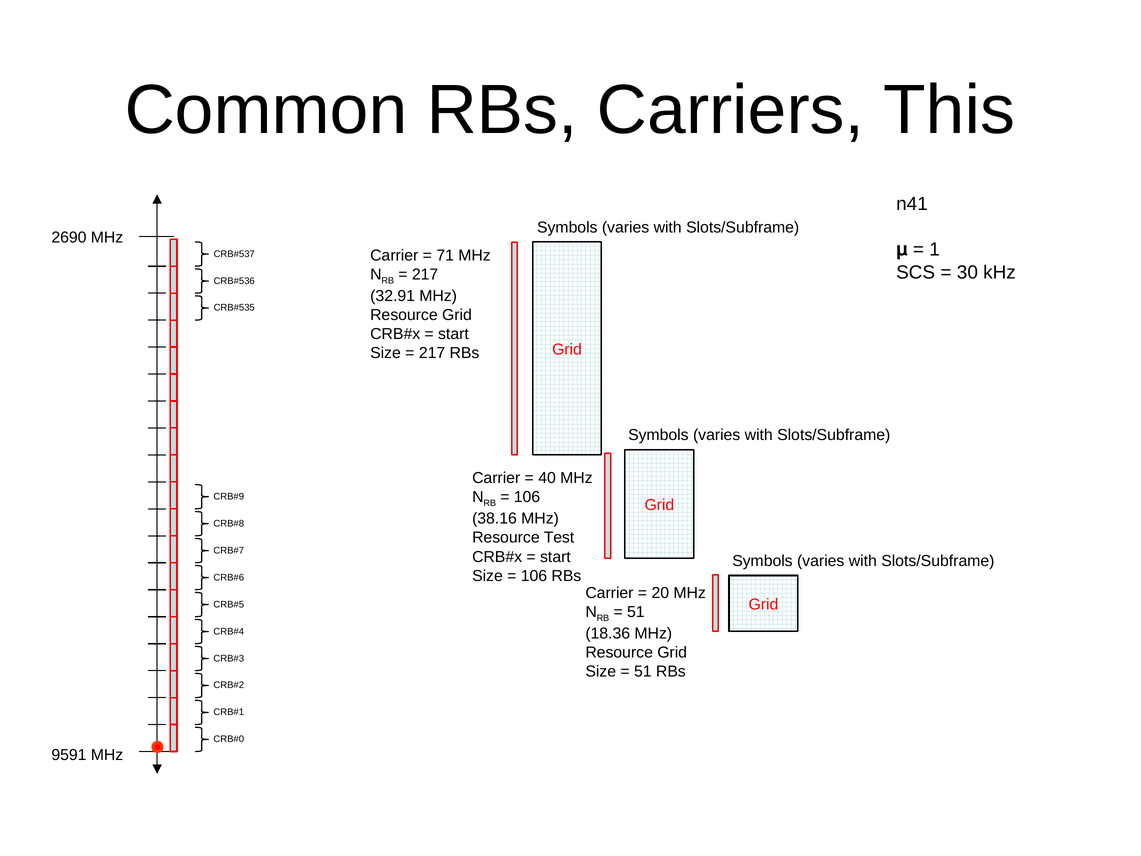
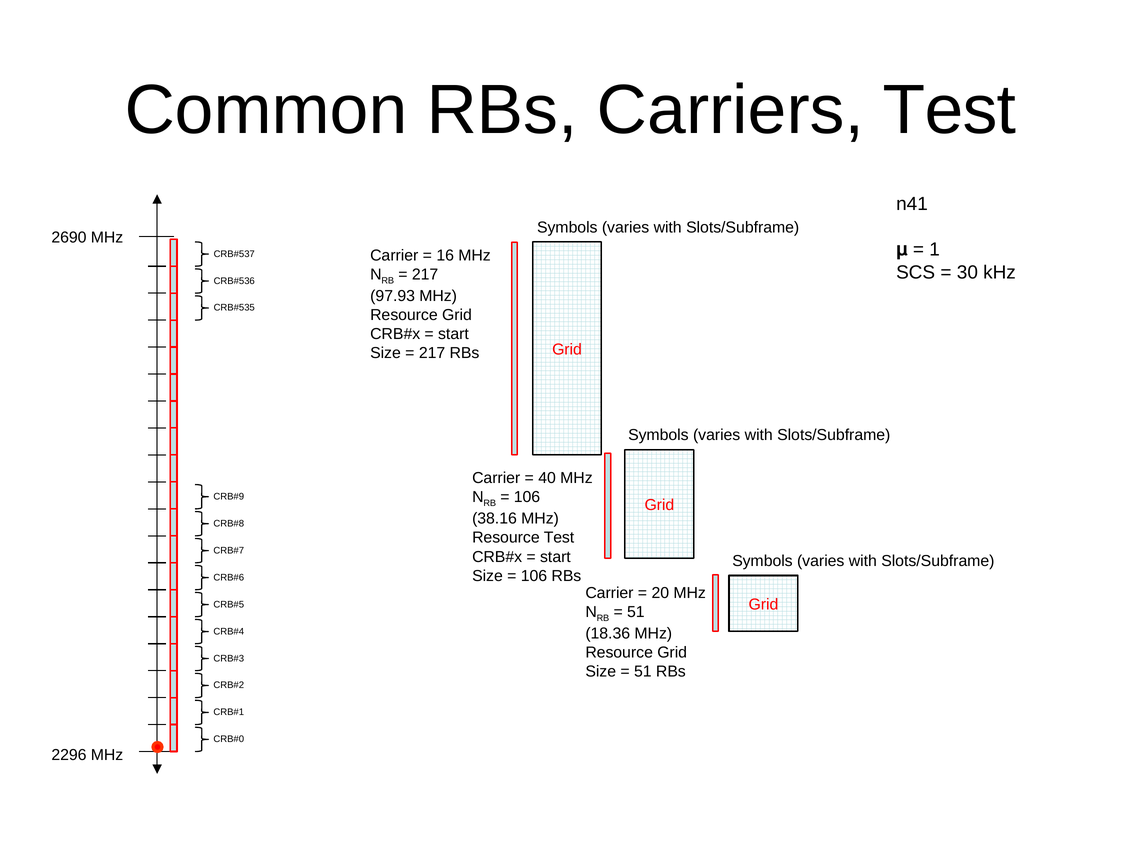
Carriers This: This -> Test (950, 110)
71: 71 -> 16 (445, 255)
32.91: 32.91 -> 97.93 (393, 296)
9591: 9591 -> 2296 (69, 755)
